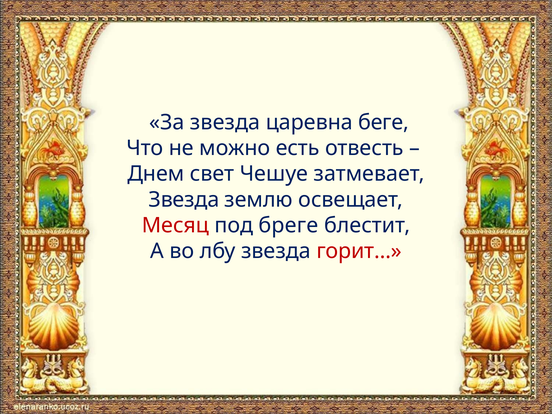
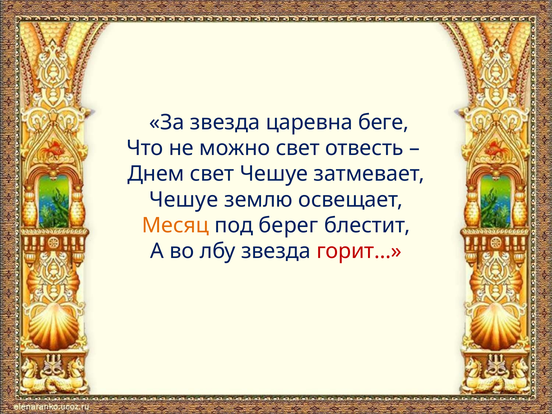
можно есть: есть -> свет (298, 148)
Звезда: Звезда -> Чешуе (184, 200)
Месяц colour: red -> orange (175, 225)
бреге: бреге -> берег (288, 225)
